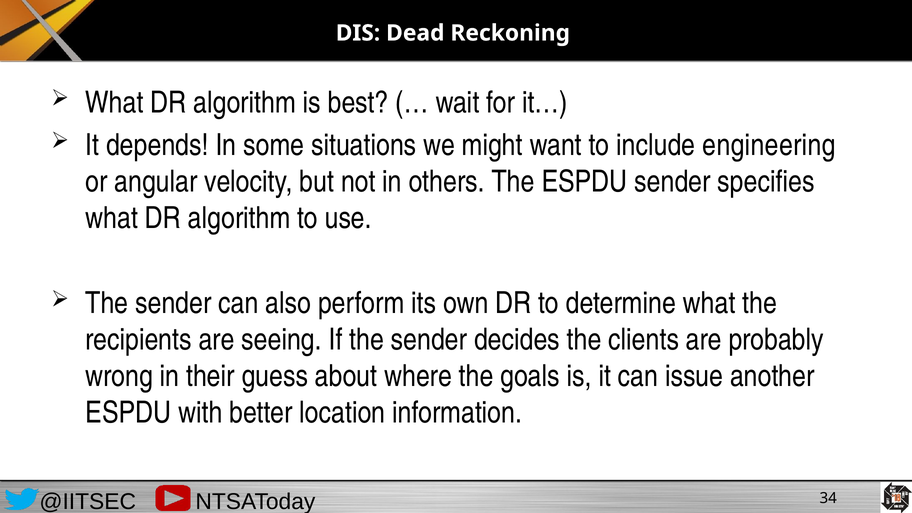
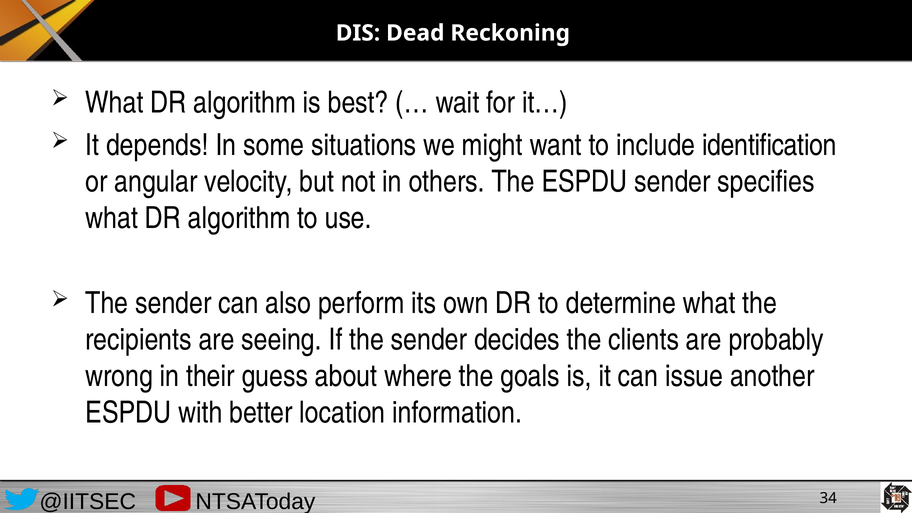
engineering: engineering -> identification (769, 145)
